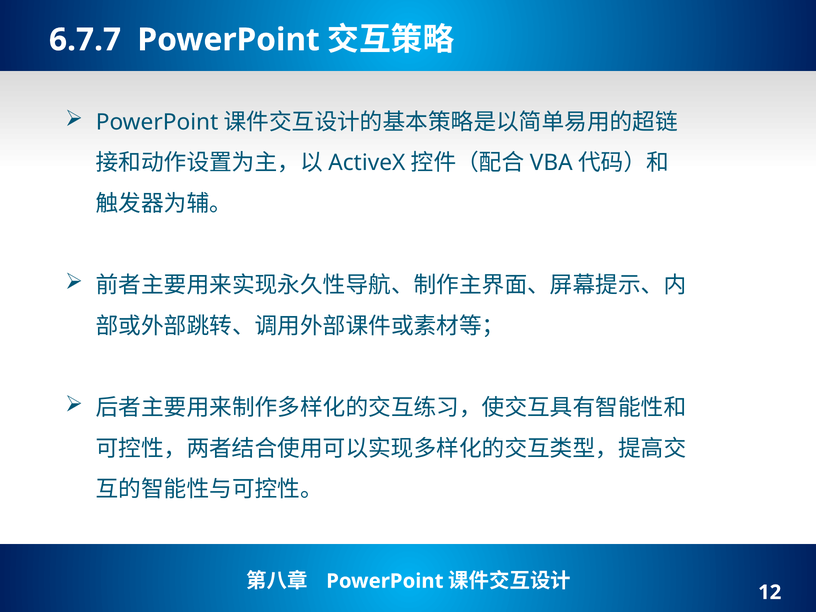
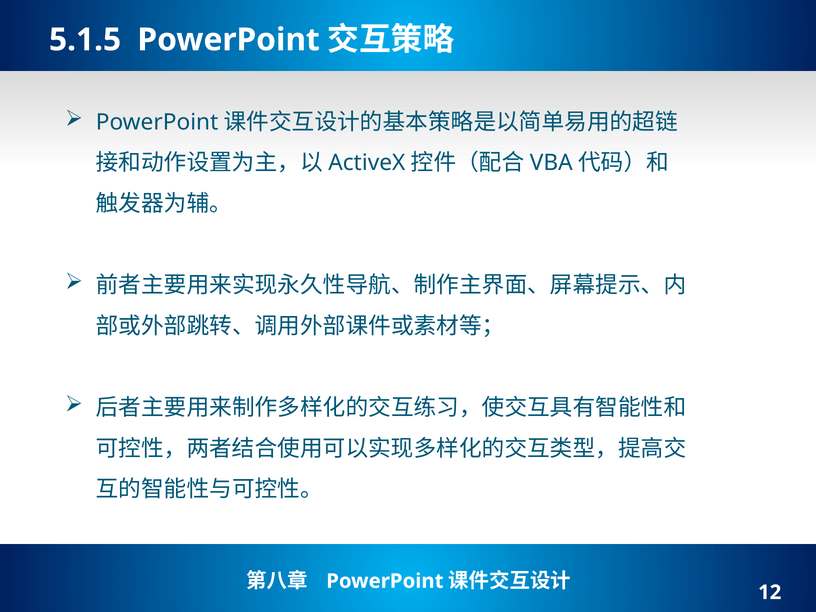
6.7.7: 6.7.7 -> 5.1.5 (85, 40)
